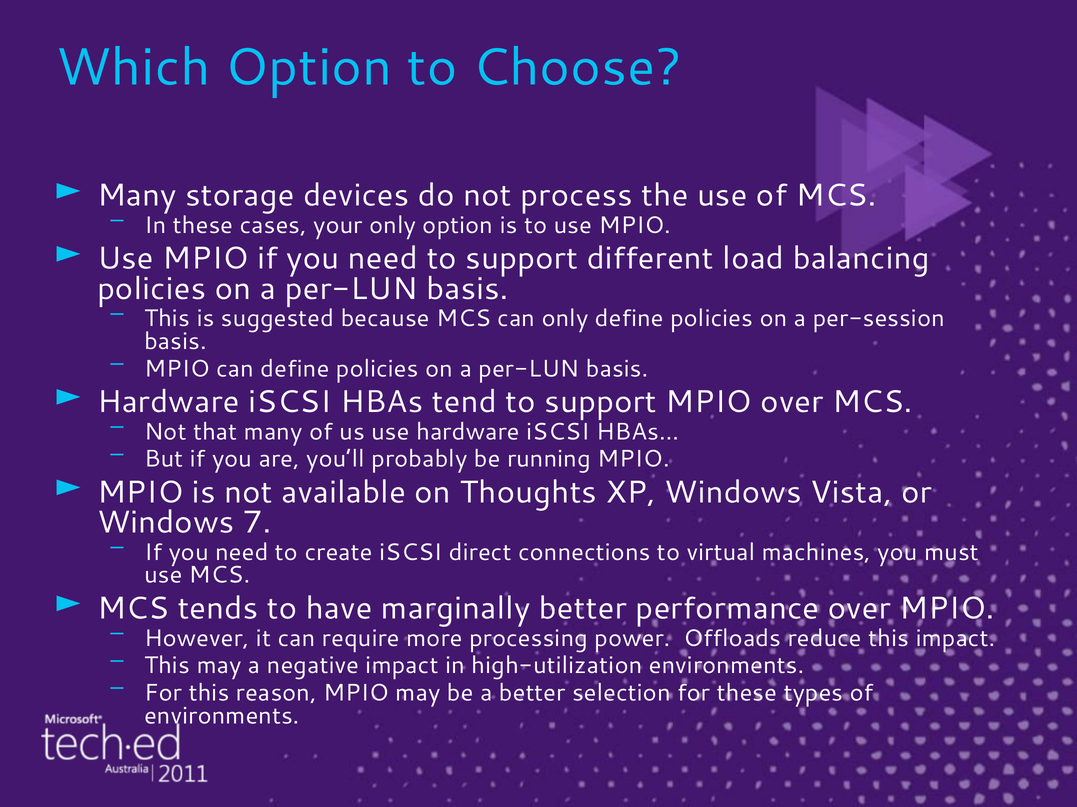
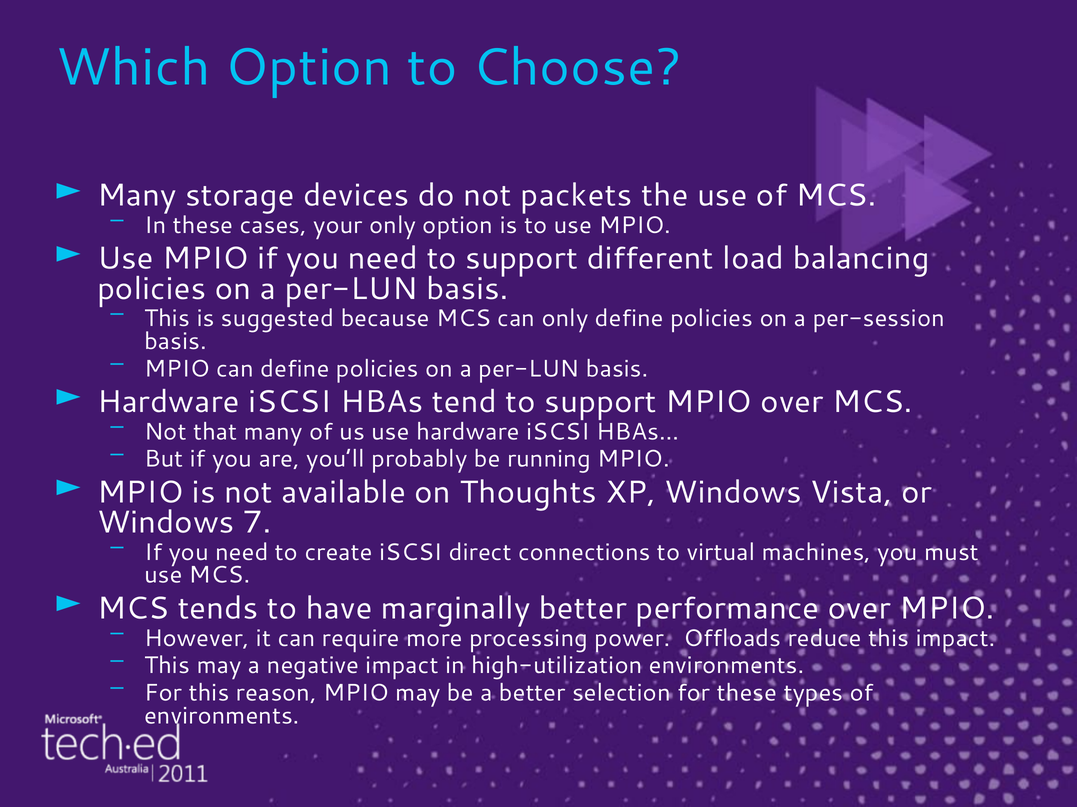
process: process -> packets (576, 196)
